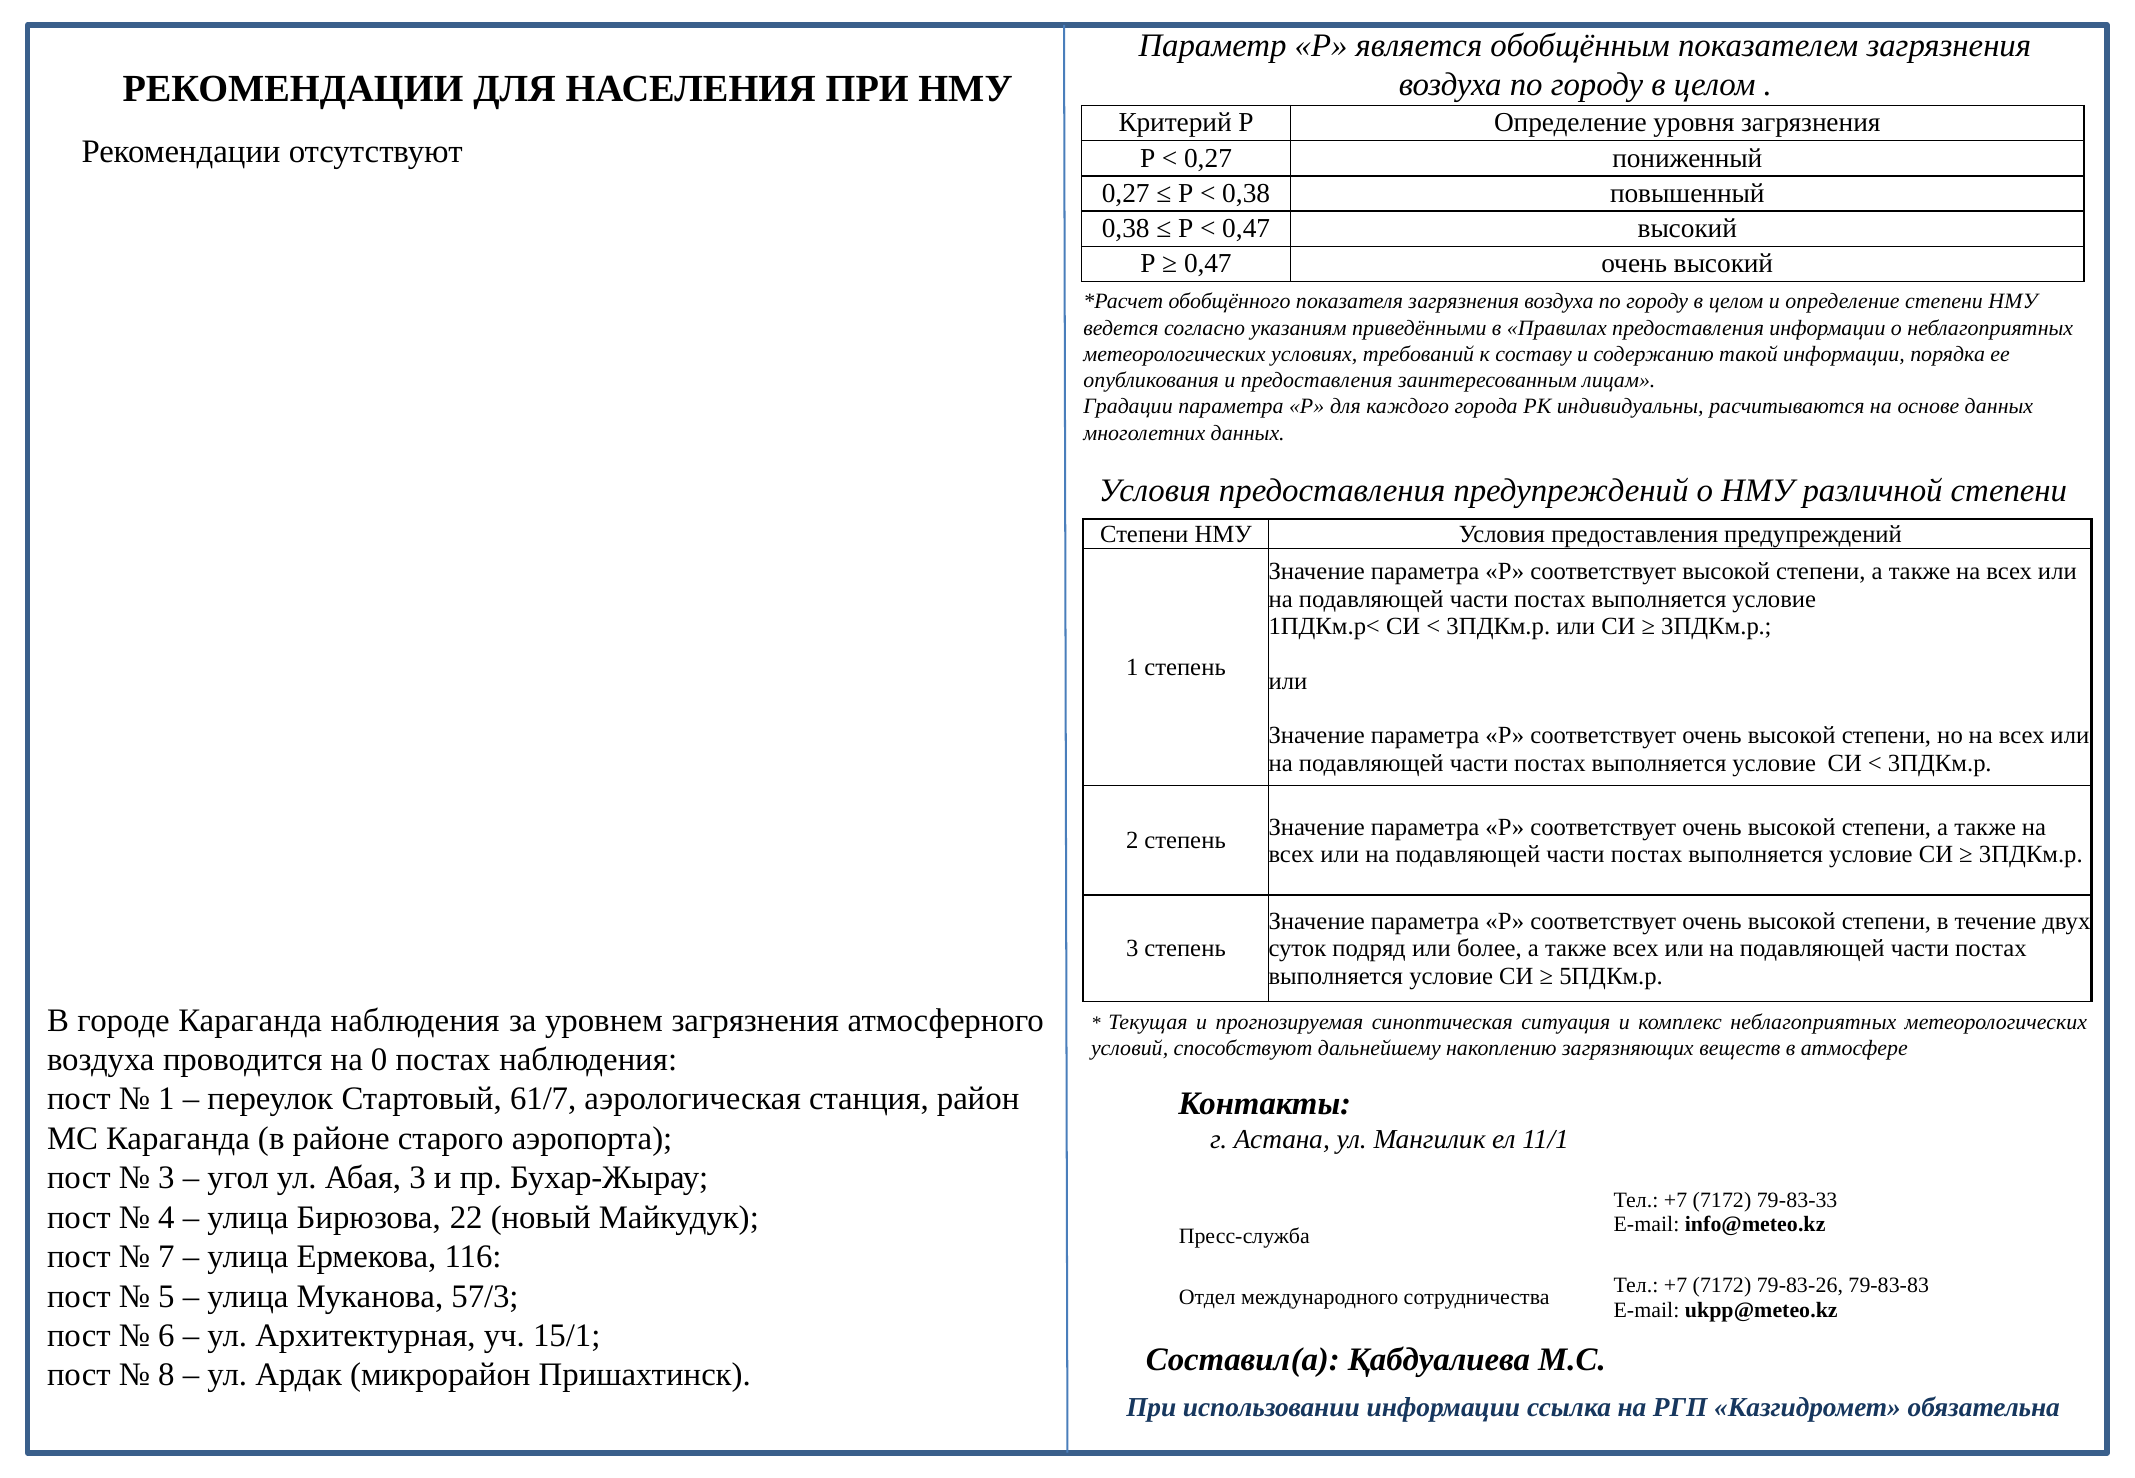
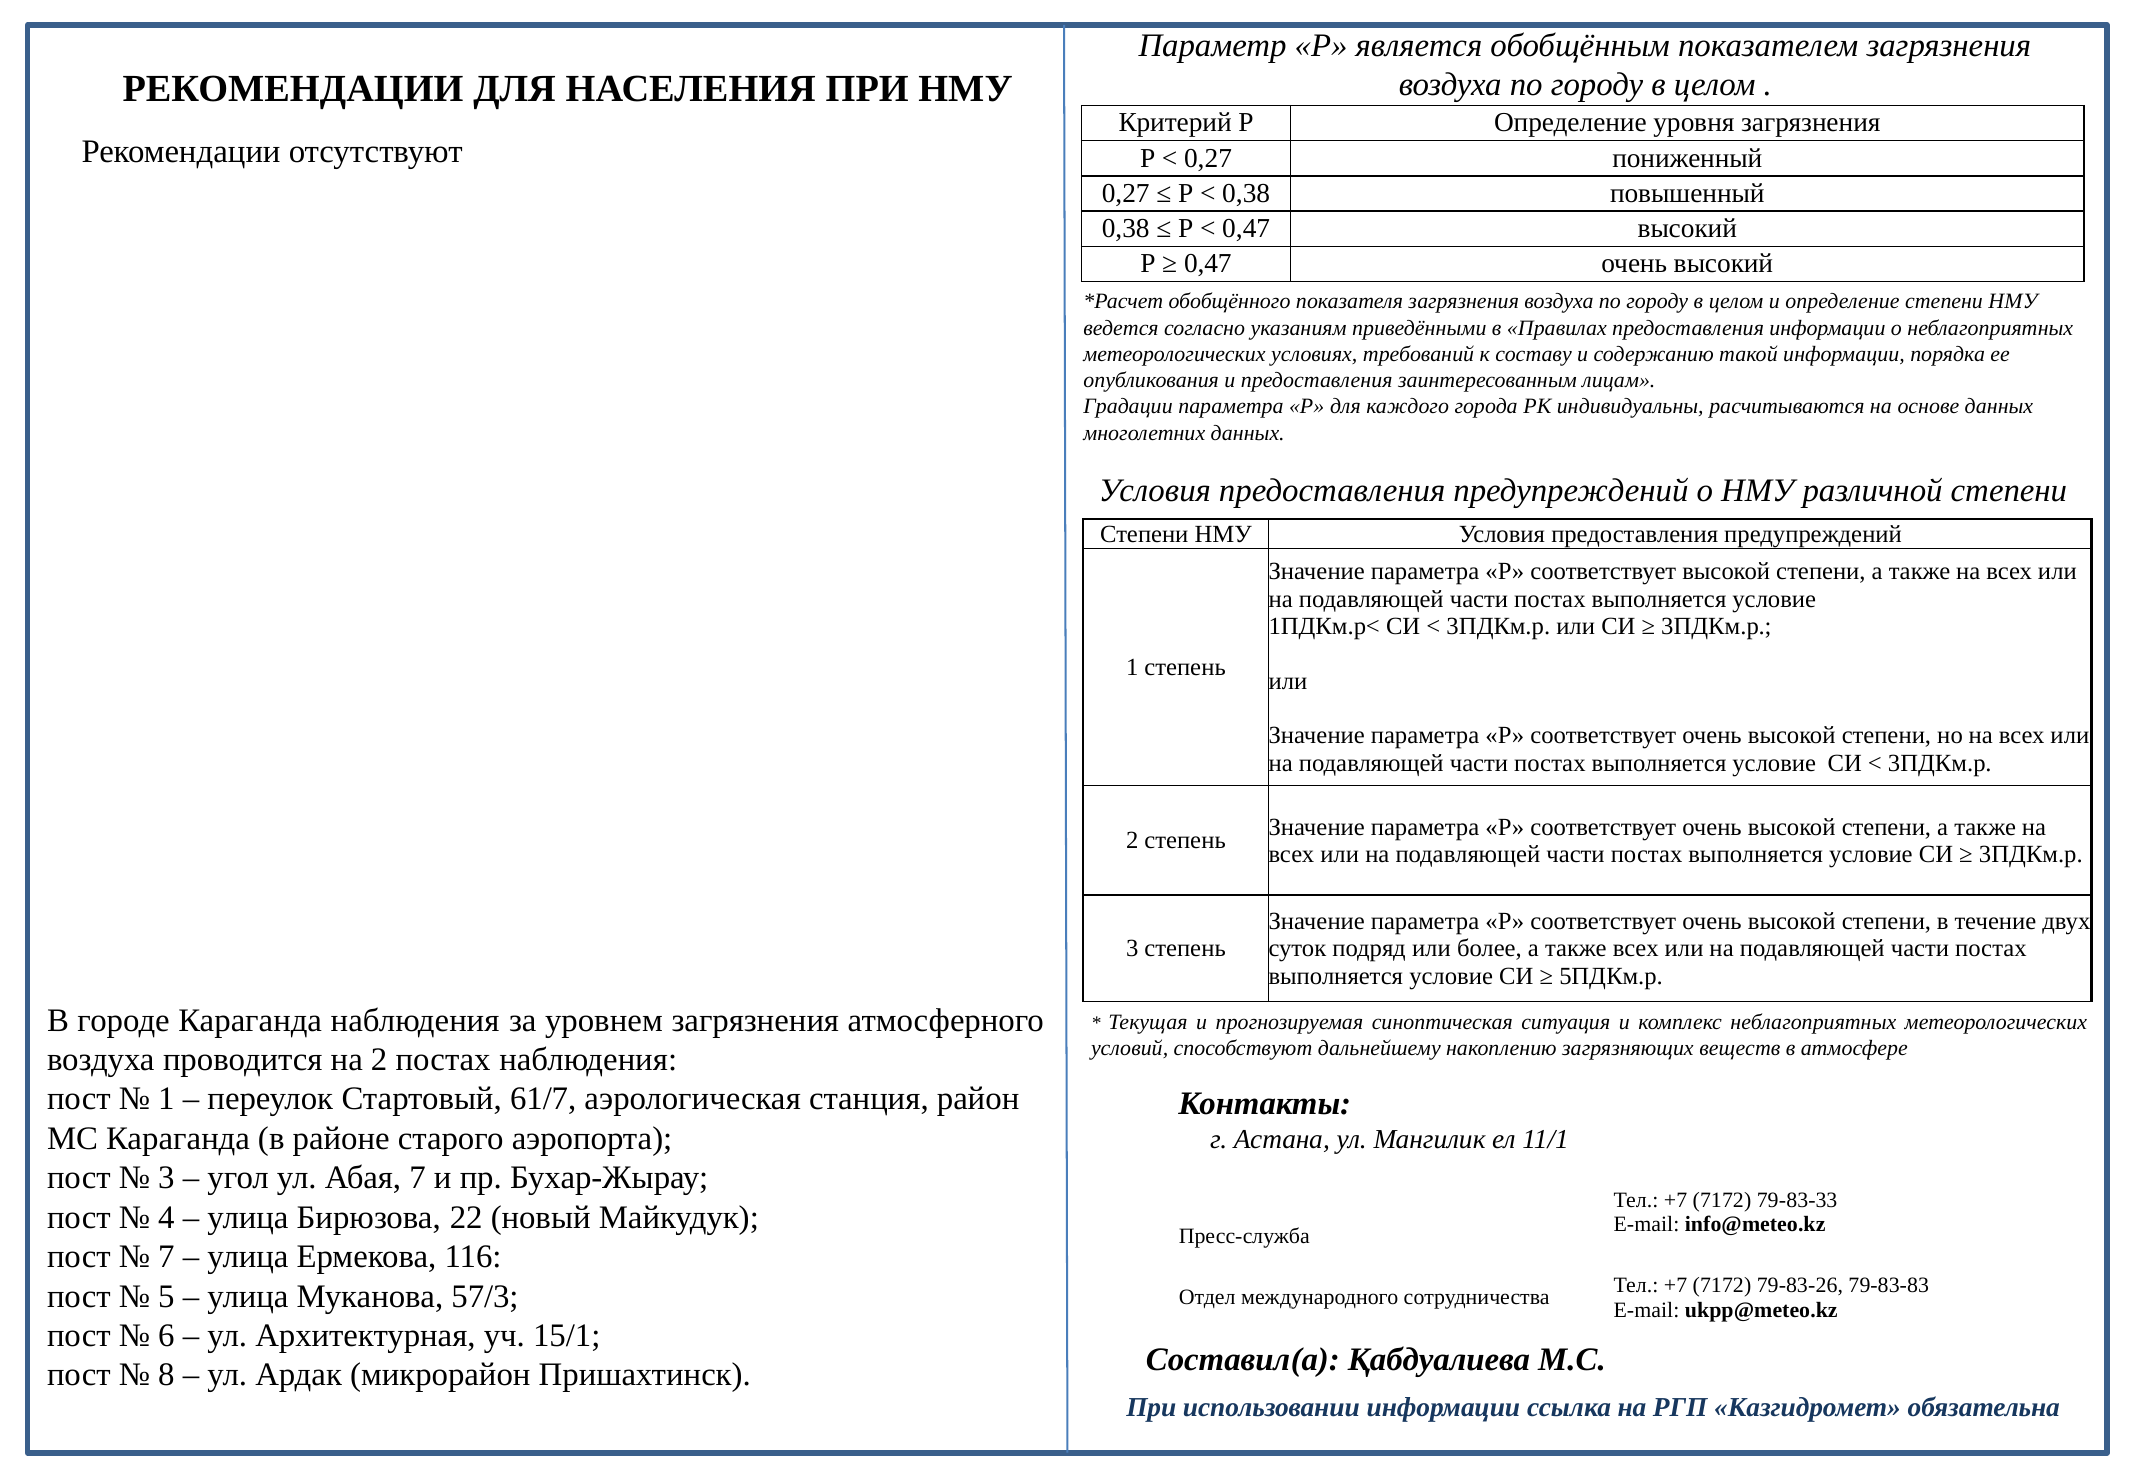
на 0: 0 -> 2 (379, 1060)
Абая 3: 3 -> 7 (418, 1178)
